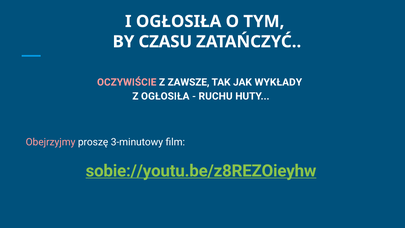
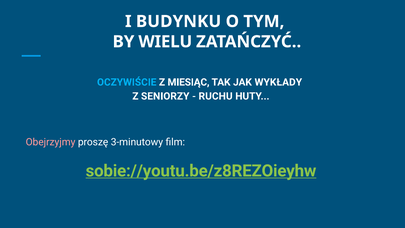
I OGŁOSIŁA: OGŁOSIŁA -> BUDYNKU (179, 21)
CZASU: CZASU -> WIELU (165, 42)
OCZYWIŚCIE colour: pink -> light blue (127, 82)
ZAWSZE: ZAWSZE -> MIESIĄC (189, 82)
Z OGŁOSIŁA: OGŁOSIŁA -> SENIORZY (165, 96)
